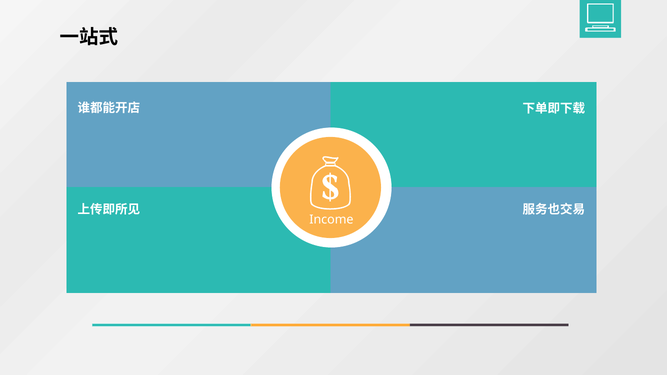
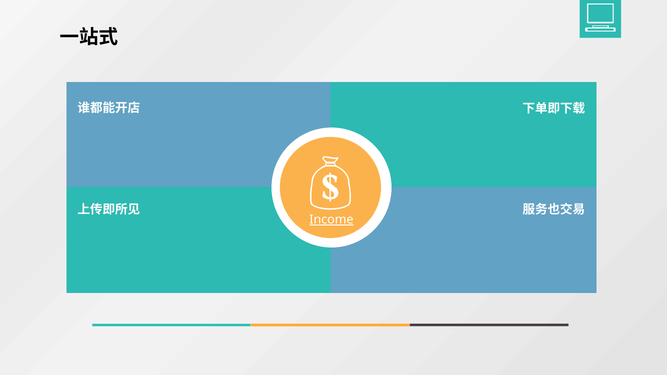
Income underline: none -> present (331, 220)
